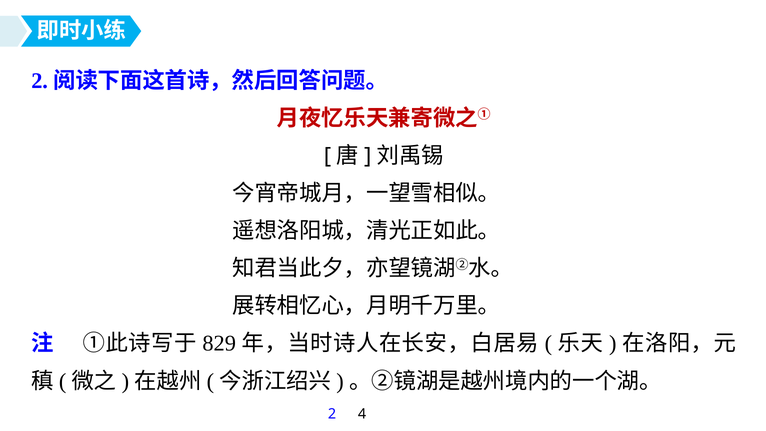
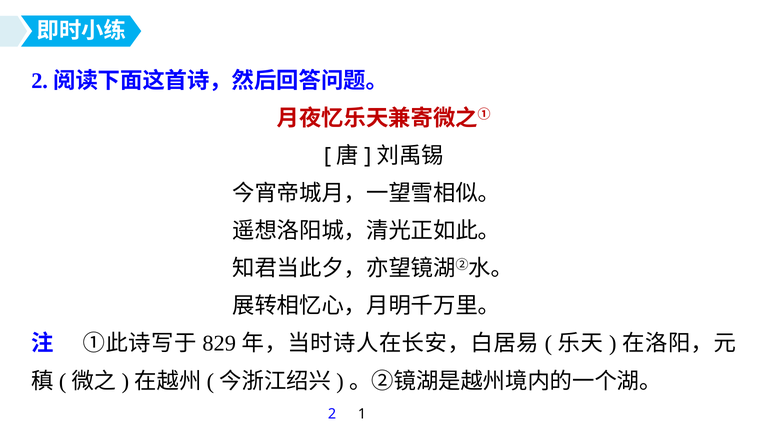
4: 4 -> 1 (362, 414)
